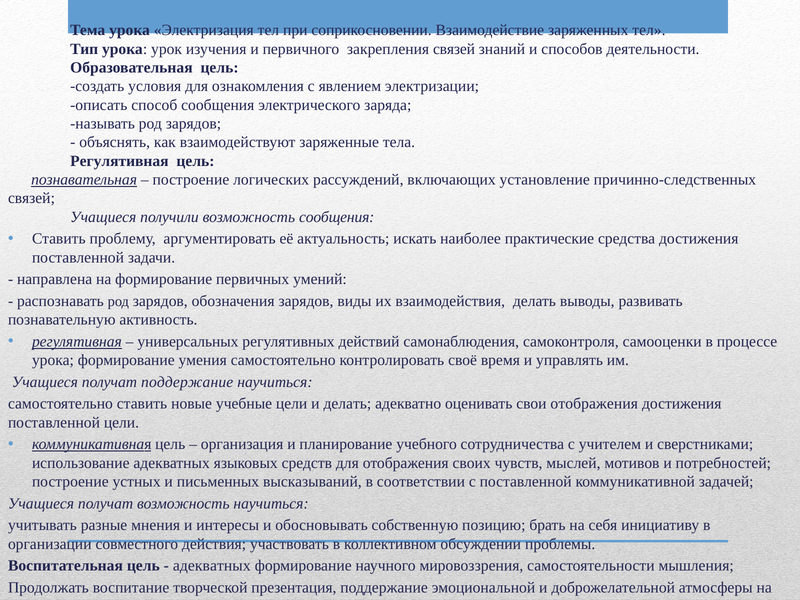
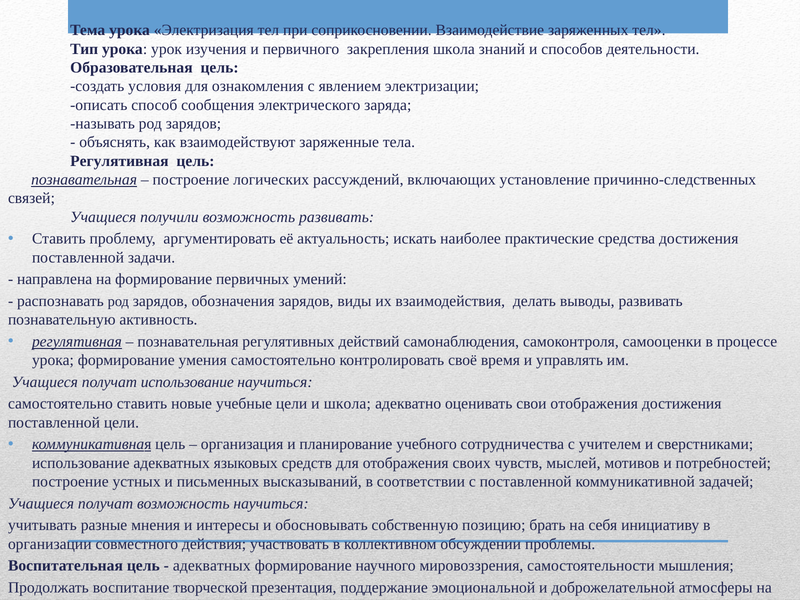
закрепления связей: связей -> школа (454, 49)
возможность сообщения: сообщения -> развивать (337, 217)
универсальных: универсальных -> познавательная (188, 342)
получат поддержание: поддержание -> использование (187, 382)
и делать: делать -> школа (347, 404)
